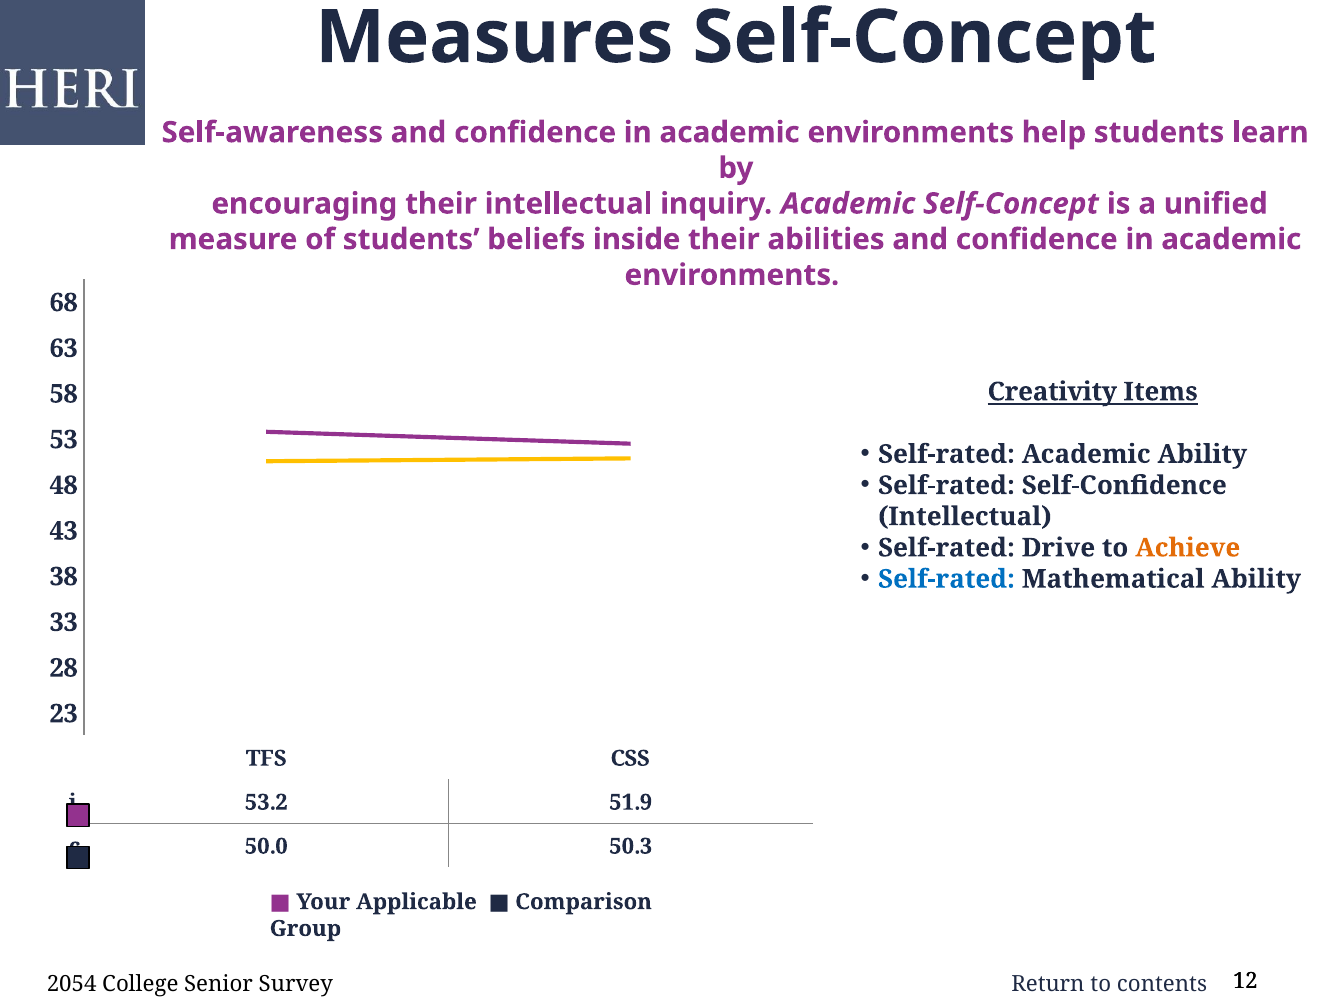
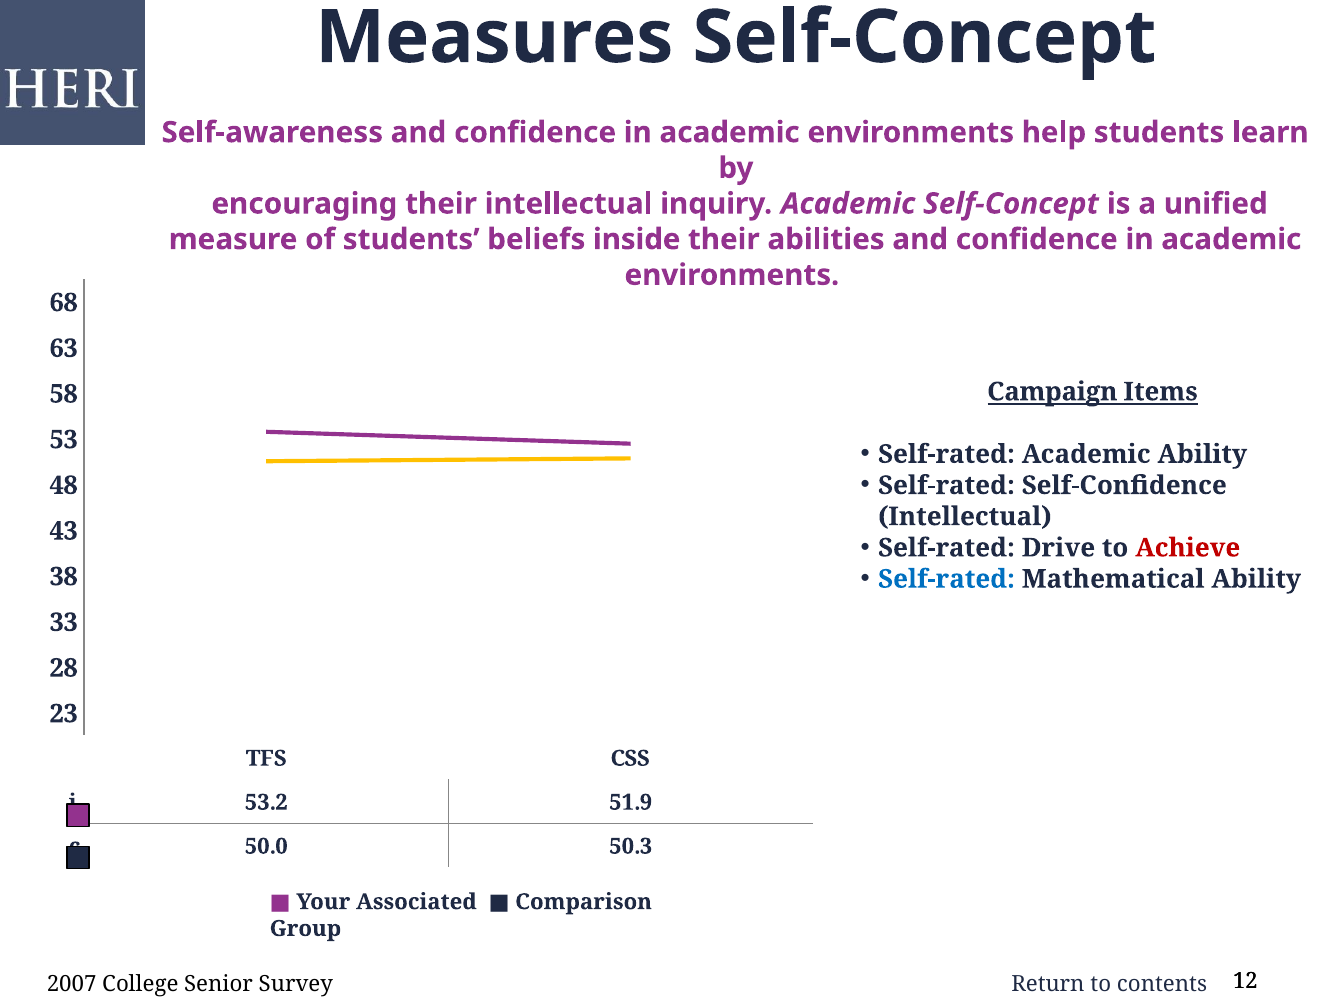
Creativity: Creativity -> Campaign (1052, 392)
Achieve colour: orange -> red (1188, 548)
Applicable: Applicable -> Associated (416, 902)
2054: 2054 -> 2007 (72, 985)
